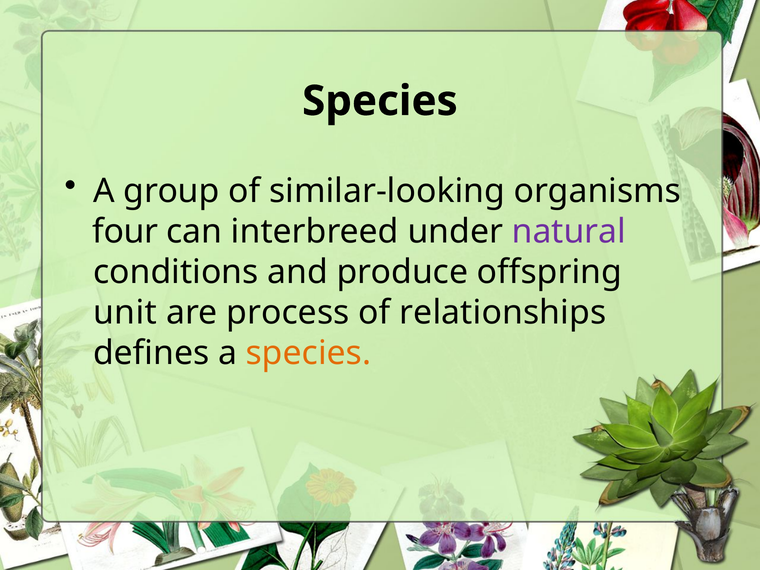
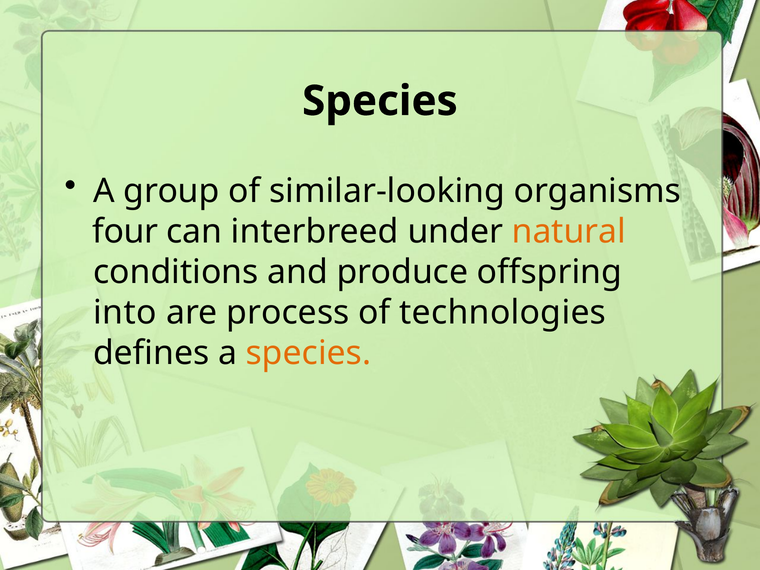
natural colour: purple -> orange (569, 232)
unit: unit -> into (125, 313)
relationships: relationships -> technologies (503, 313)
